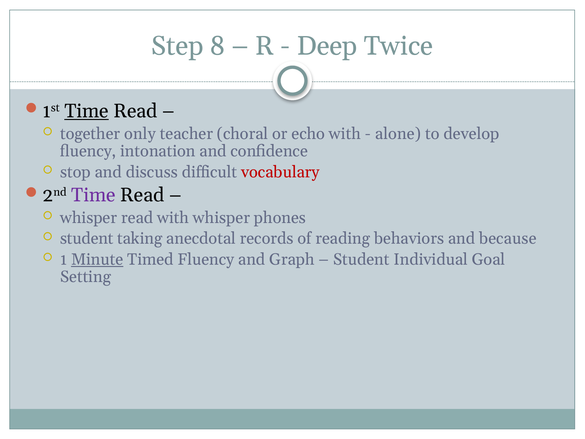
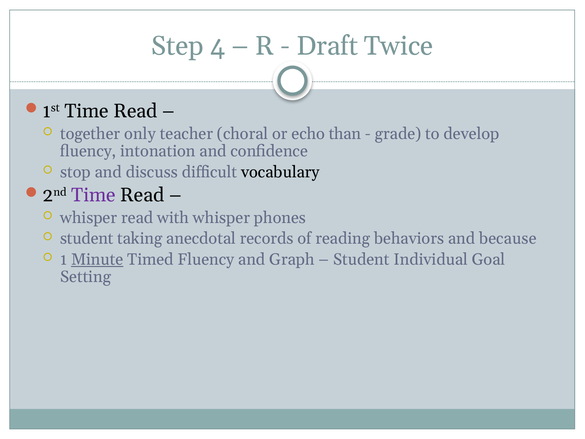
8: 8 -> 4 (218, 46)
Deep: Deep -> Draft (327, 46)
Time underline: present -> none (87, 111)
echo with: with -> than (345, 134)
alone: alone -> grade (398, 134)
vocabulary colour: red -> black (280, 172)
